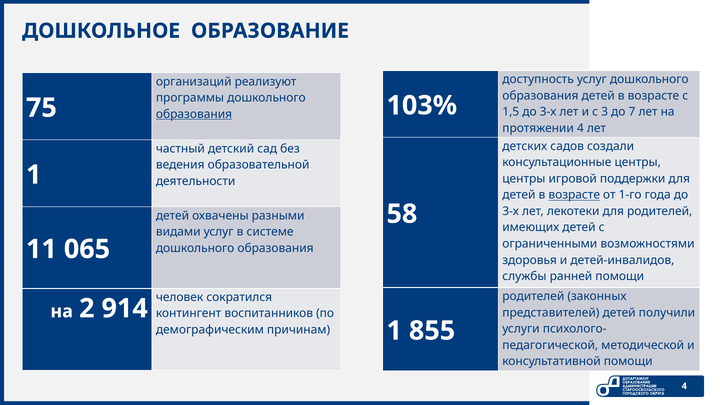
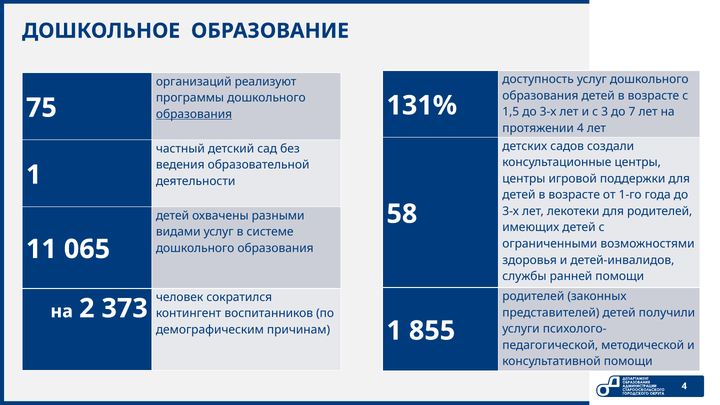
103%: 103% -> 131% (422, 105)
возрасте underline: present -> none (574, 195)
914: 914 -> 373 (125, 308)
